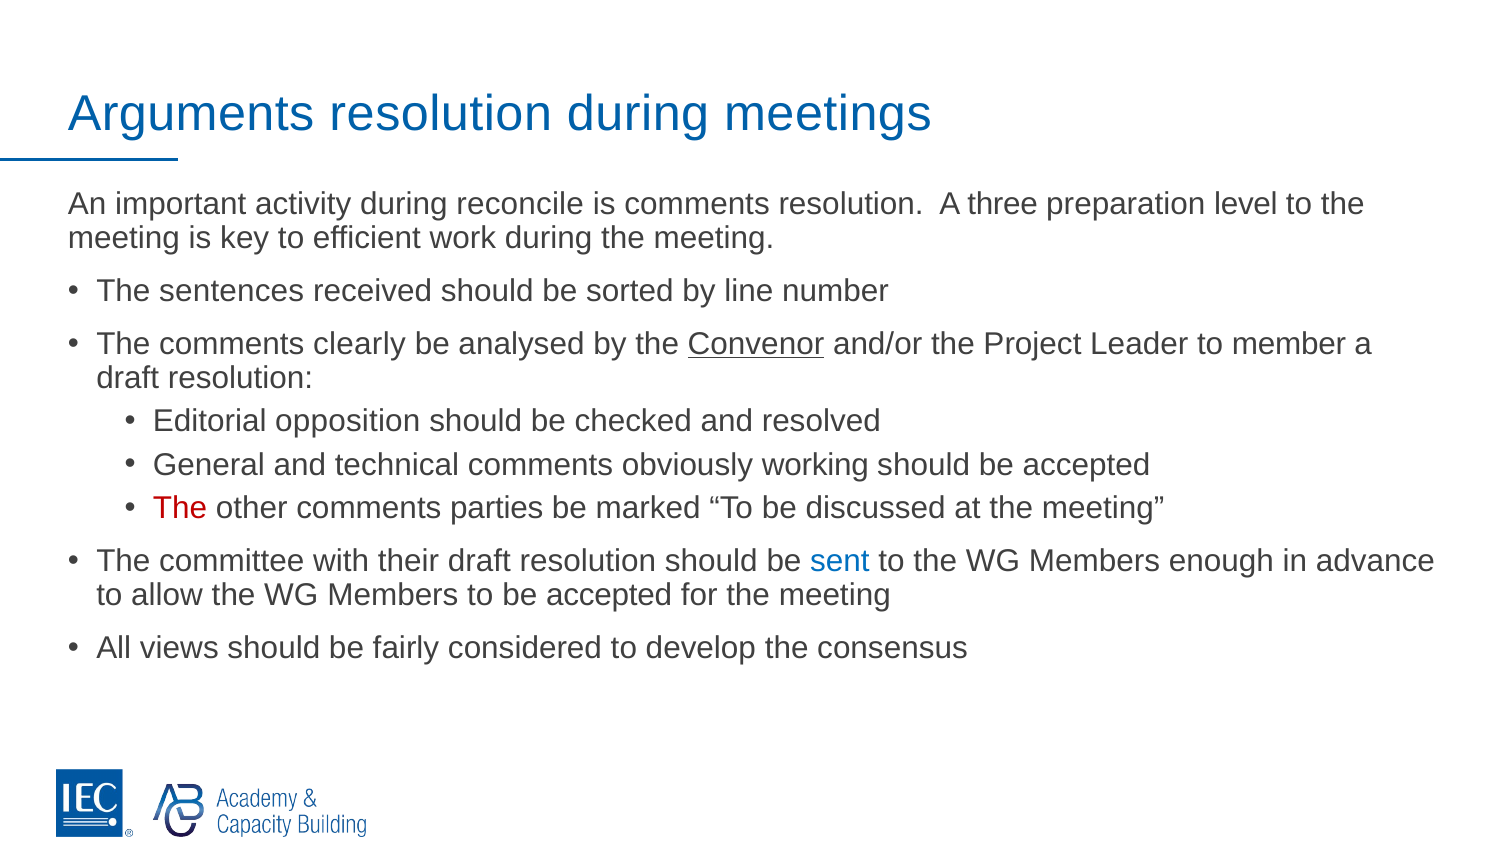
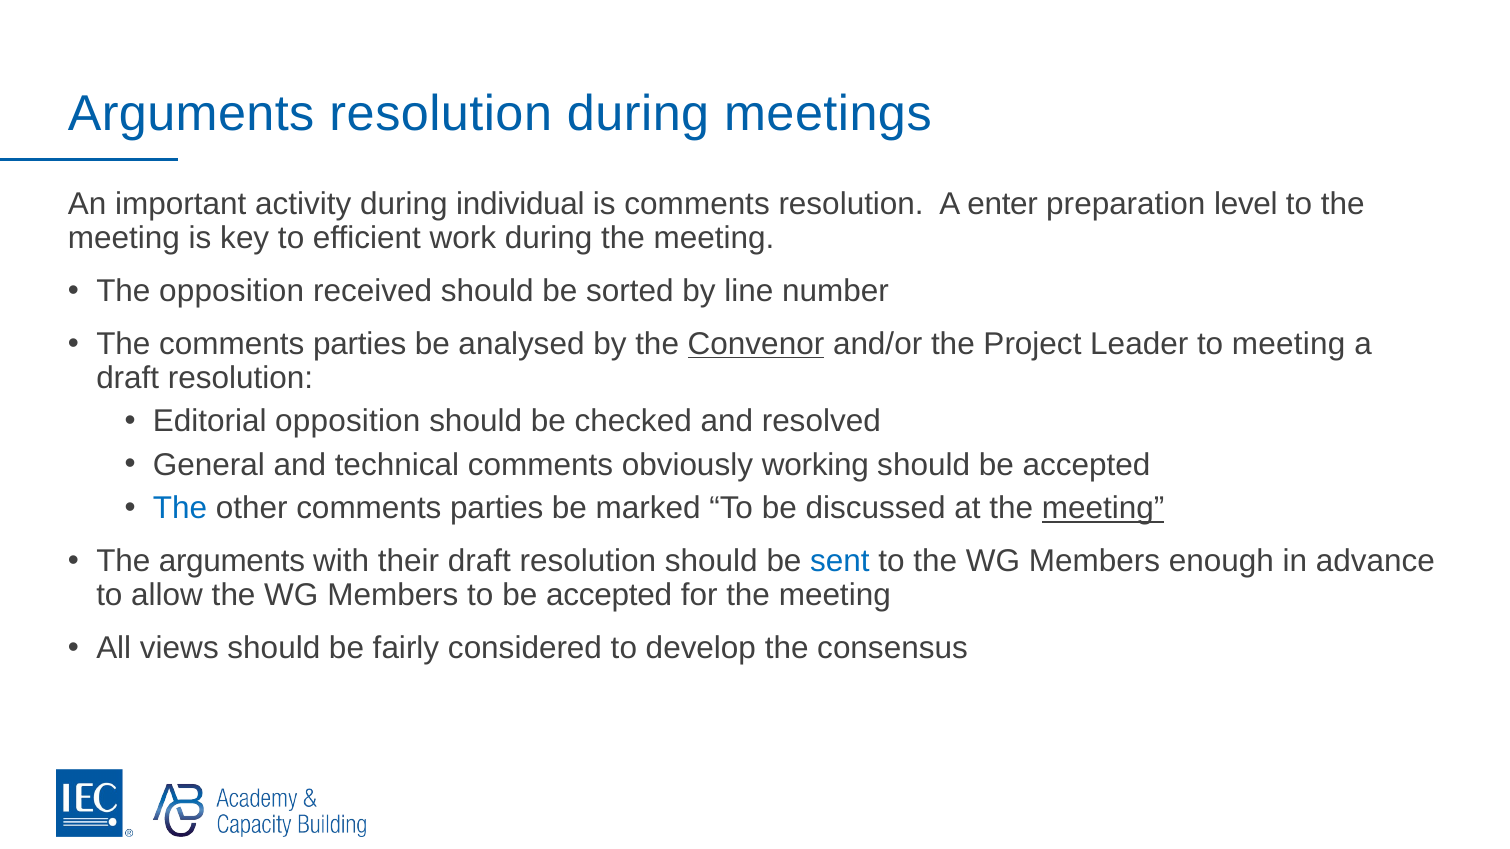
reconcile: reconcile -> individual (520, 204)
three: three -> enter (1003, 204)
The sentences: sentences -> opposition (232, 291)
The comments clearly: clearly -> parties (360, 344)
to member: member -> meeting (1289, 344)
The colour: red -> blue (180, 509)
meeting underline: none -> present (1103, 509)
The committee: committee -> arguments (232, 561)
